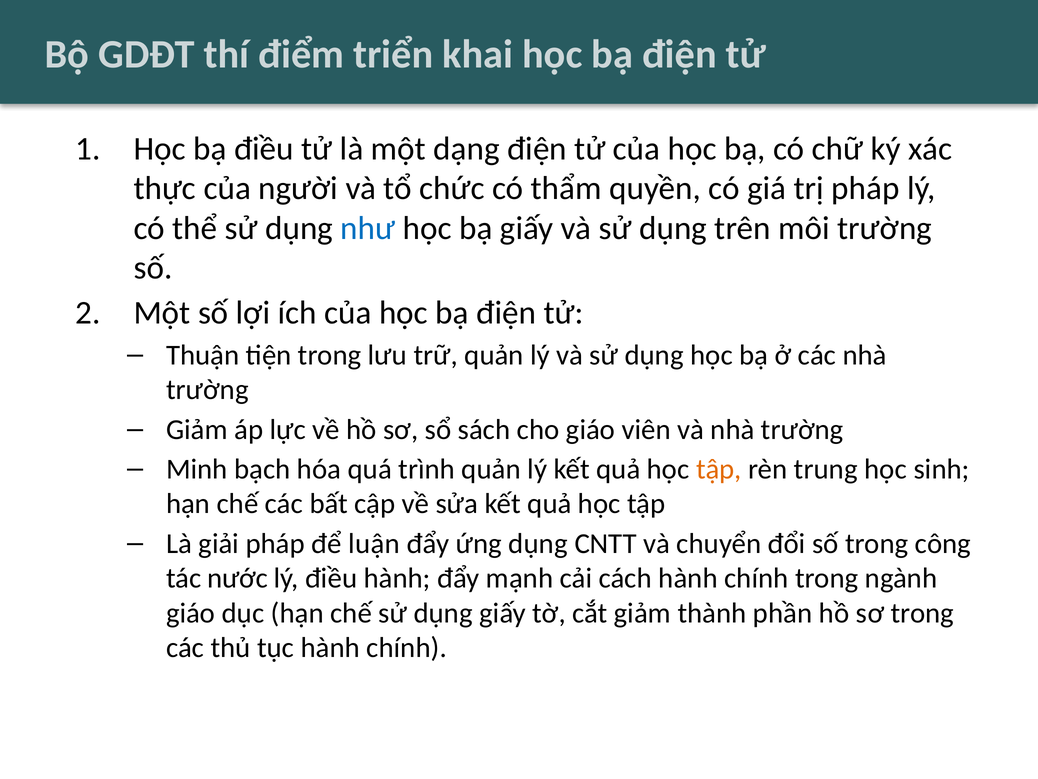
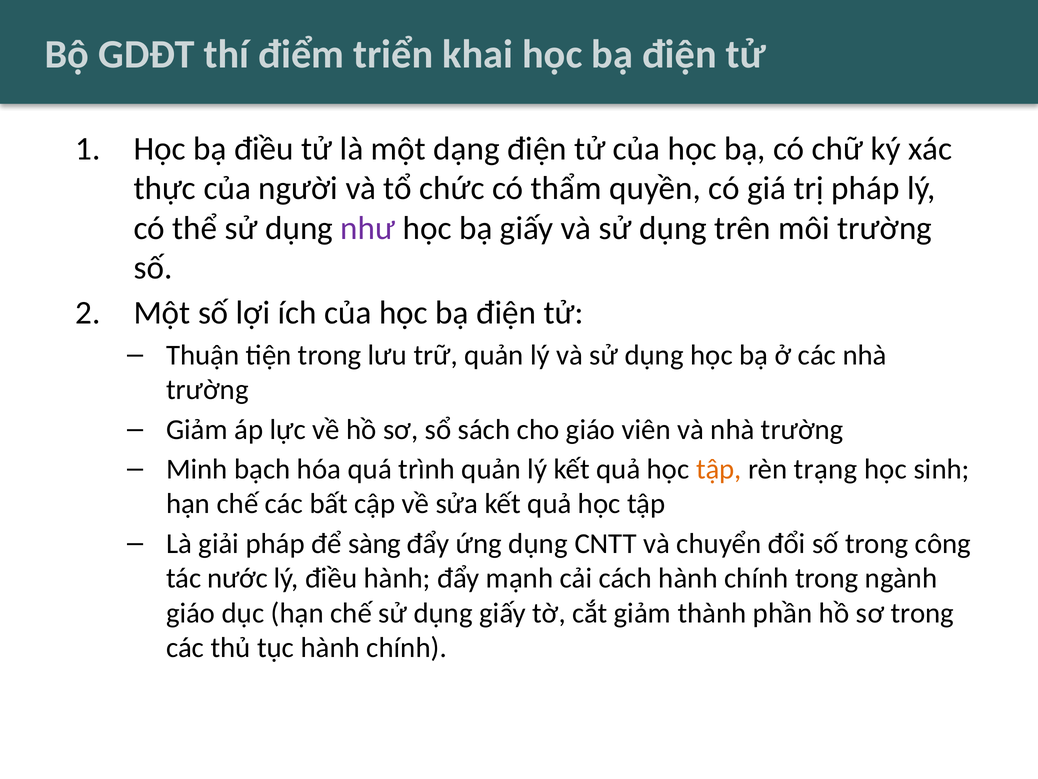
như colour: blue -> purple (368, 228)
trung: trung -> trạng (826, 469)
luận: luận -> sàng (375, 543)
